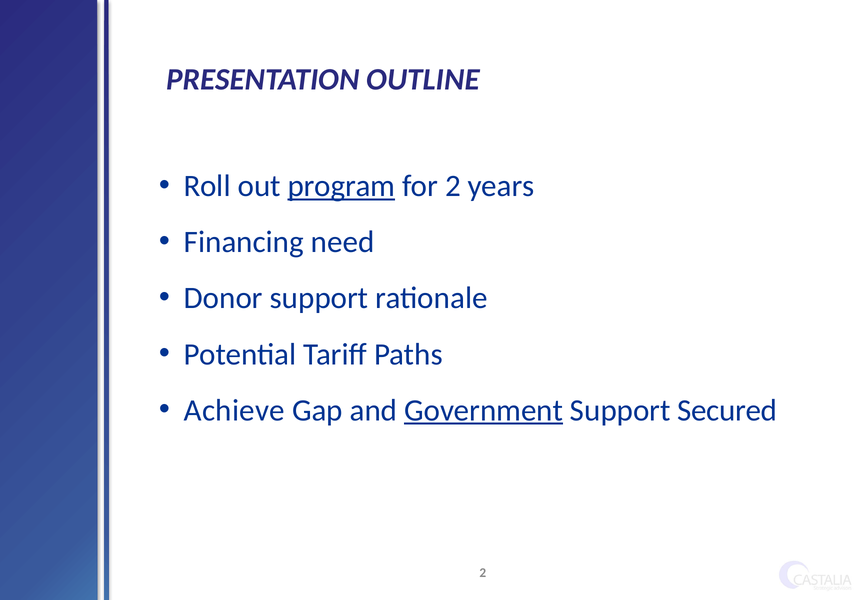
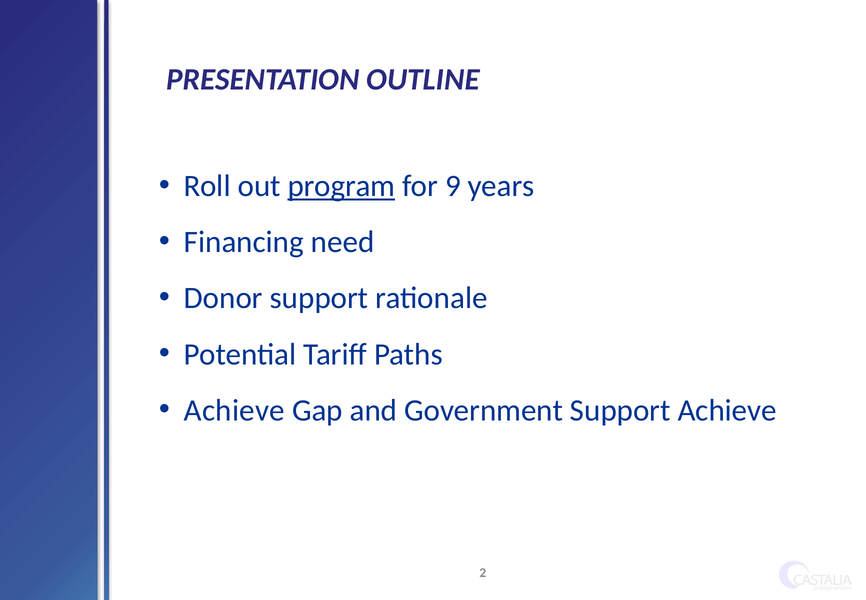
for 2: 2 -> 9 (453, 186)
Government underline: present -> none (484, 410)
Support Secured: Secured -> Achieve (727, 410)
